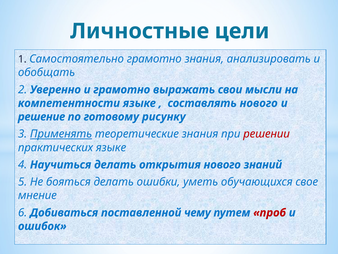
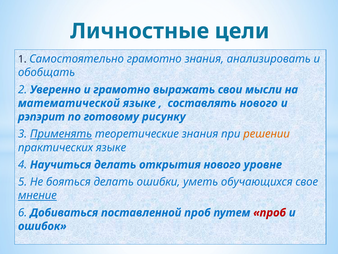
компетентности: компетентности -> математической (69, 103)
решение: решение -> рэпэрит (41, 117)
решении colour: red -> orange (267, 134)
знаний: знаний -> уровне (263, 164)
мнение underline: none -> present (37, 195)
поставленной чему: чему -> проб (197, 212)
